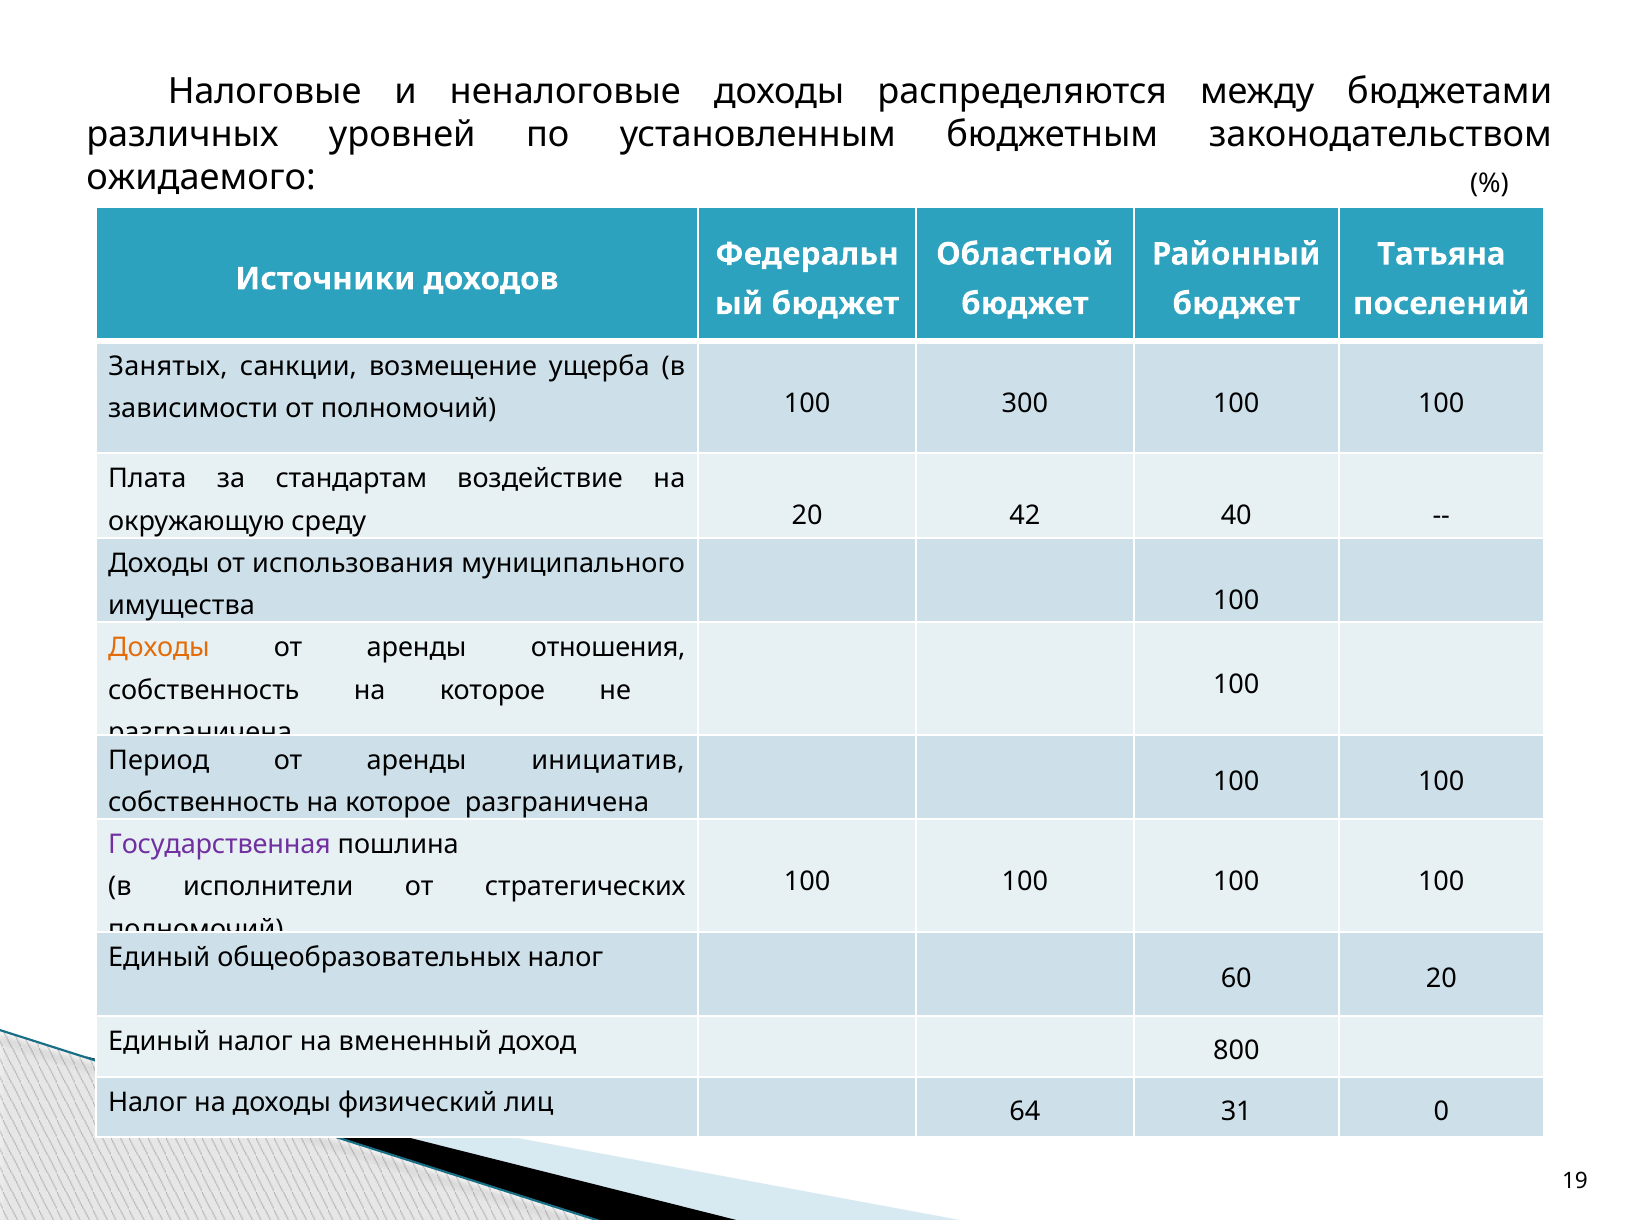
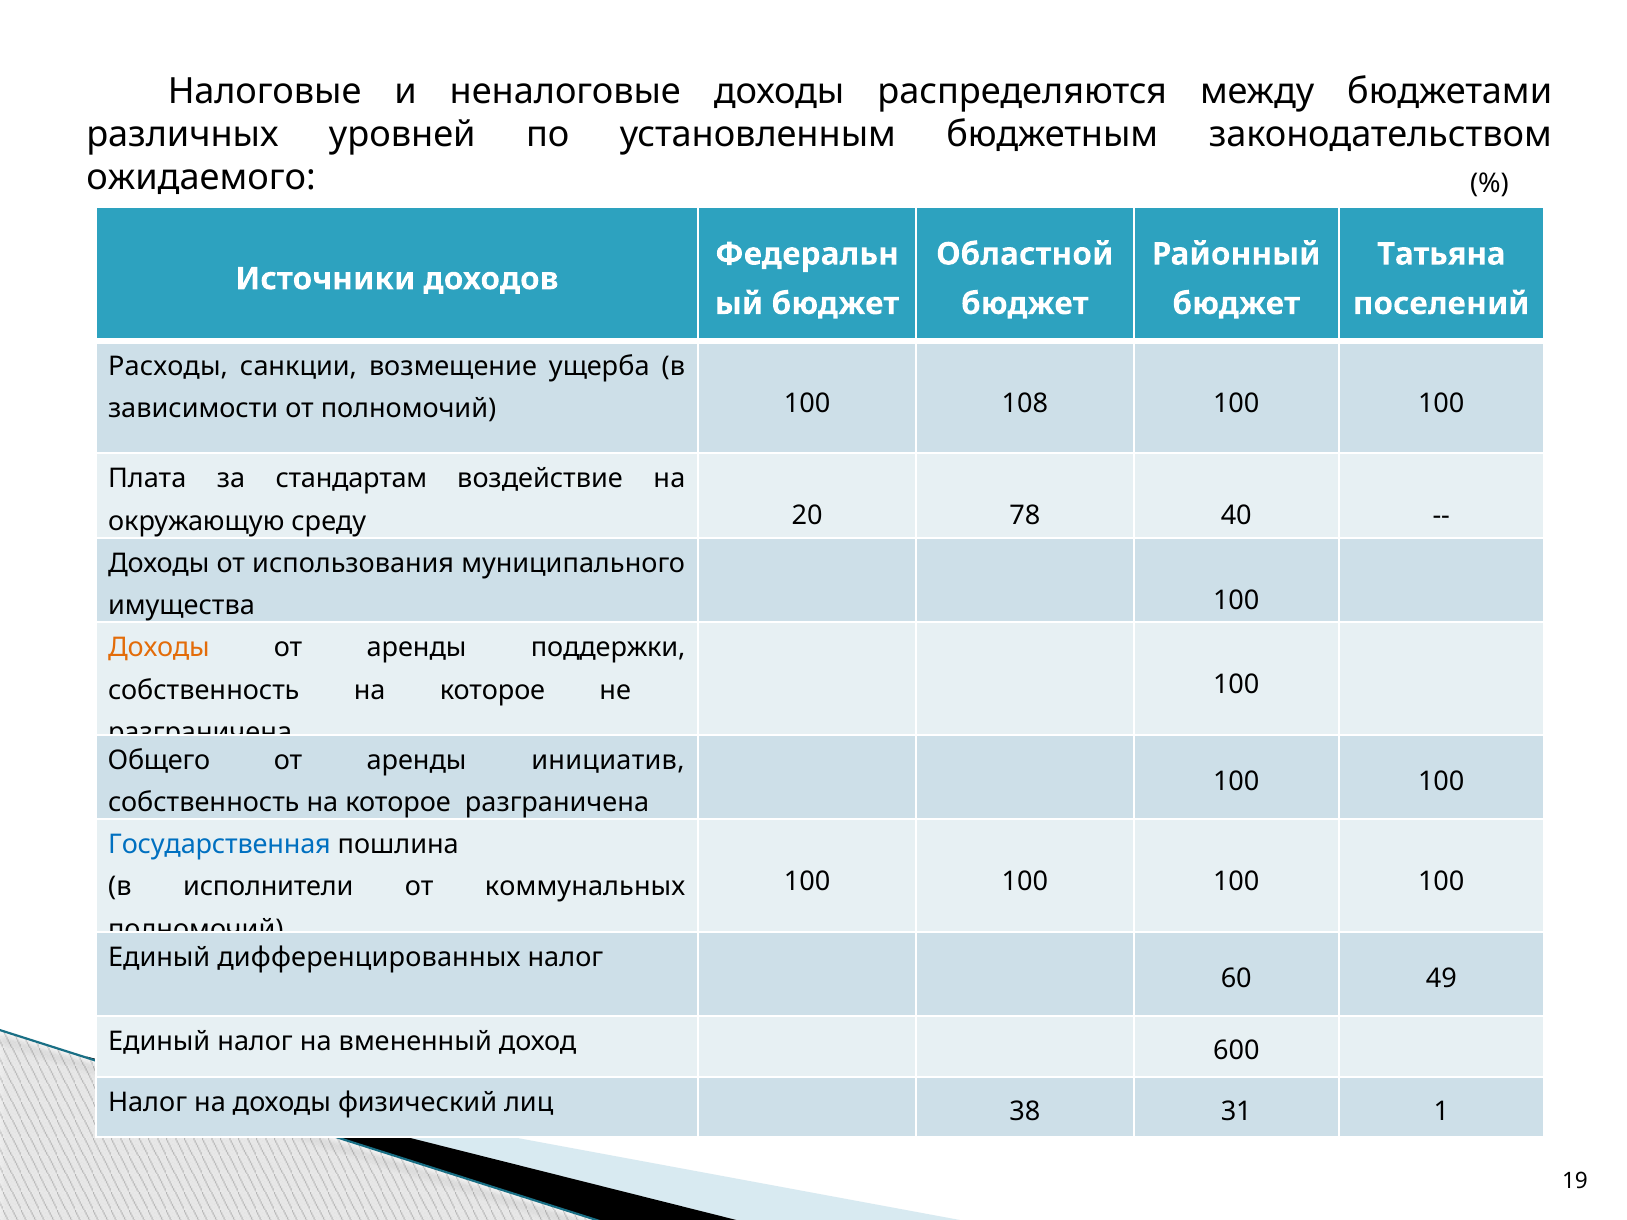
Занятых: Занятых -> Расходы (168, 366)
300: 300 -> 108 (1025, 403)
42: 42 -> 78 (1025, 516)
отношения: отношения -> поддержки (608, 648)
Период: Период -> Общего (159, 760)
Государственная colour: purple -> blue (219, 845)
стратегических: стратегических -> коммунальных (585, 887)
общеобразовательных: общеобразовательных -> дифференцированных (369, 957)
60 20: 20 -> 49 (1441, 978)
800: 800 -> 600 (1236, 1051)
64: 64 -> 38 (1025, 1112)
0: 0 -> 1 (1441, 1112)
